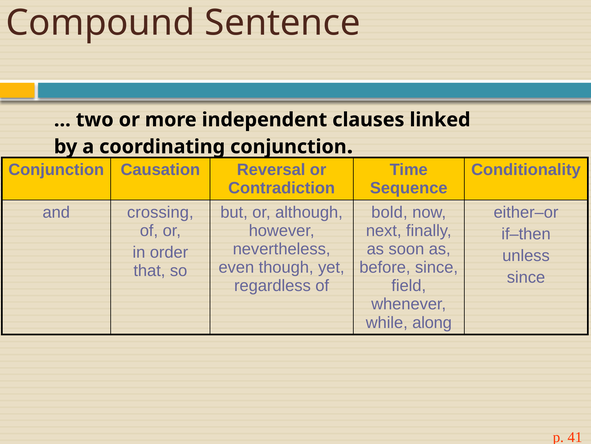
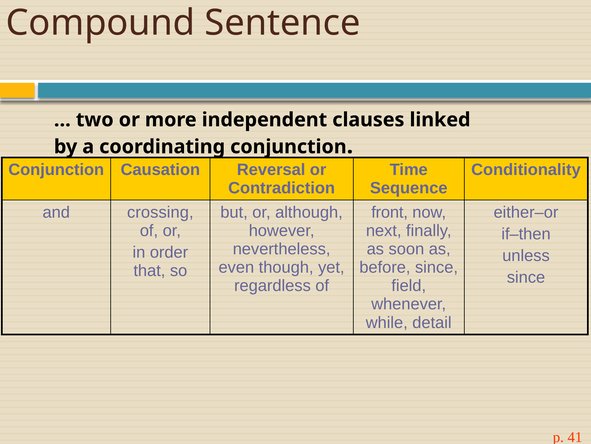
bold: bold -> front (390, 212)
along: along -> detail (432, 322)
